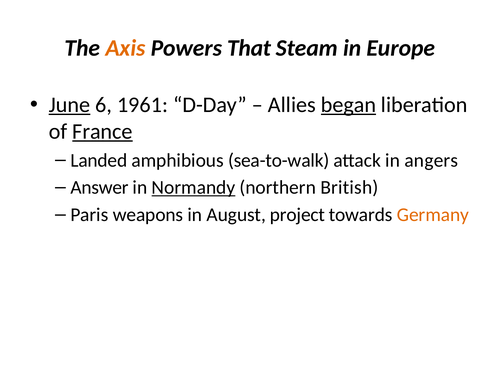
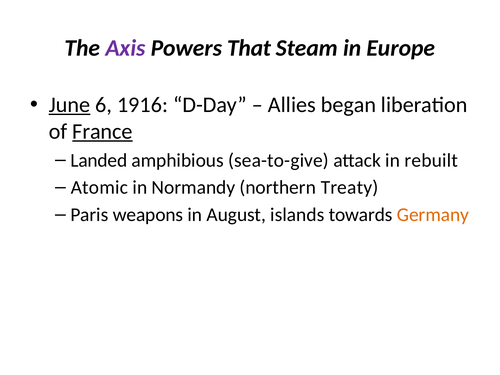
Axis colour: orange -> purple (125, 48)
1961: 1961 -> 1916 (143, 105)
began underline: present -> none (348, 105)
sea-to-walk: sea-to-walk -> sea-to-give (279, 160)
angers: angers -> rebuilt (431, 160)
Answer: Answer -> Atomic (99, 188)
Normandy underline: present -> none (193, 188)
British: British -> Treaty (349, 188)
project: project -> islands (297, 215)
